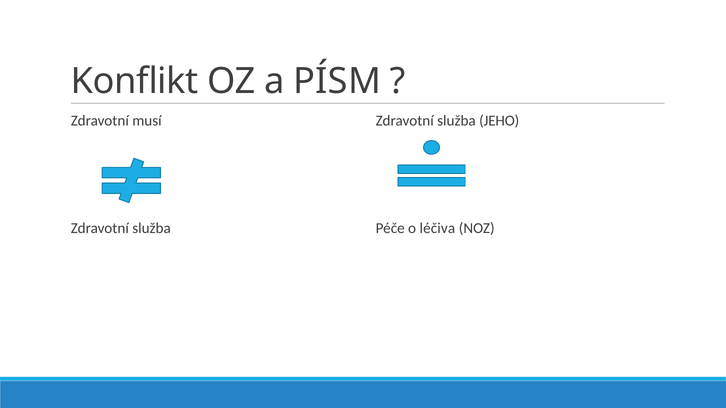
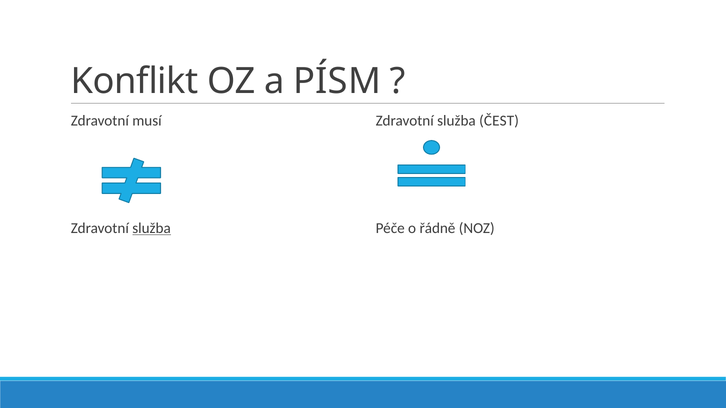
JEHO: JEHO -> ČEST (499, 121)
služba underline: none -> present (152, 228)
léčiva: léčiva -> řádně (437, 228)
